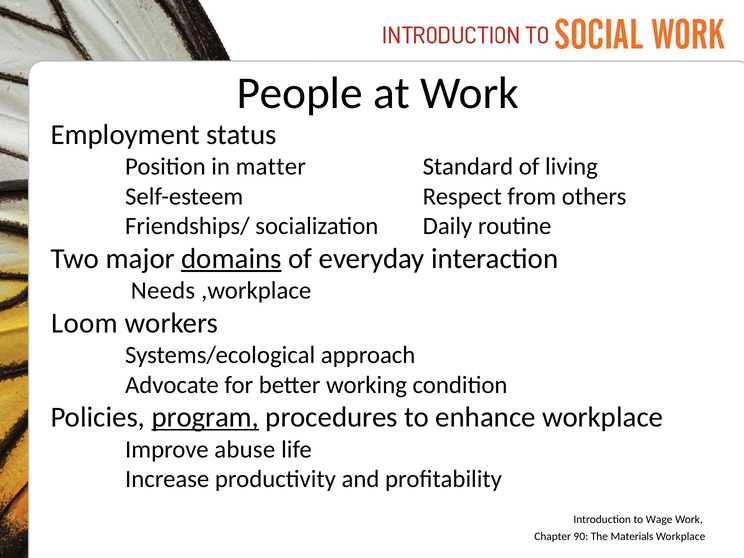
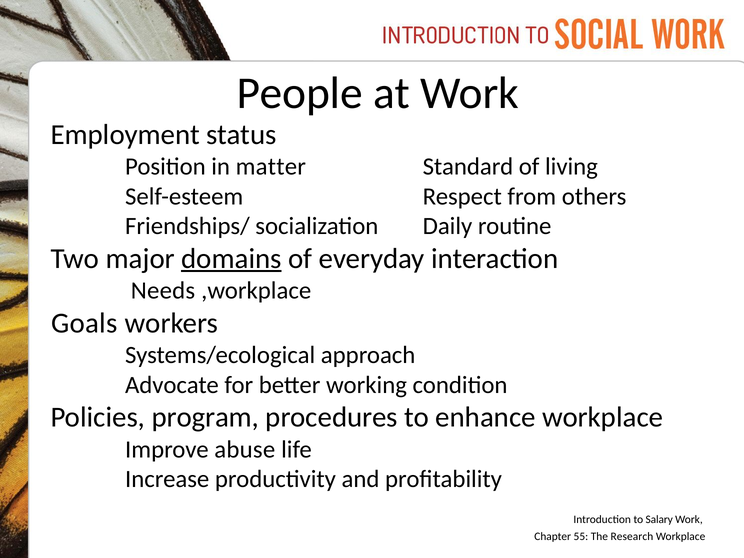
Loom: Loom -> Goals (84, 323)
program underline: present -> none (205, 417)
Wage: Wage -> Salary (659, 520)
90: 90 -> 55 (581, 537)
Materials: Materials -> Research (632, 537)
